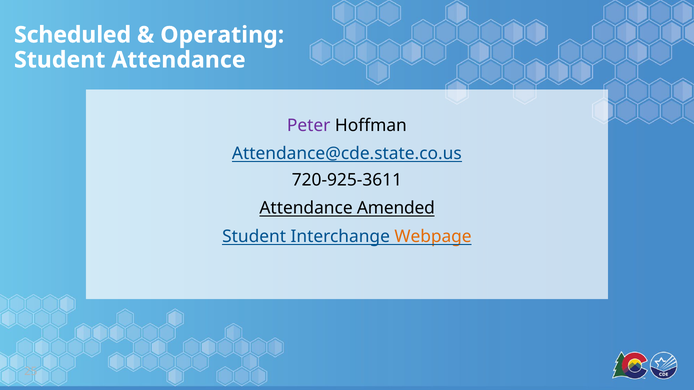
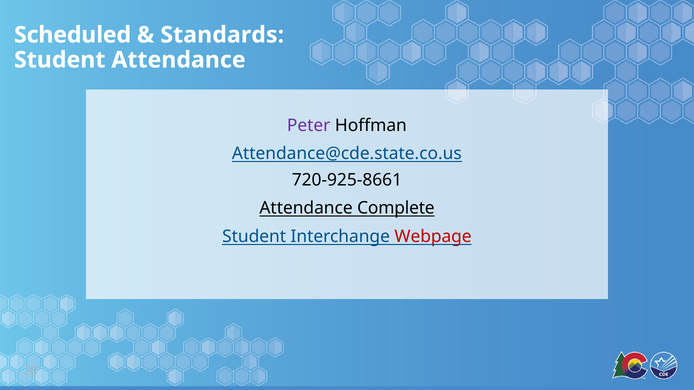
Operating: Operating -> Standards (222, 35)
720-925-3611: 720-925-3611 -> 720-925-8661 (347, 180)
Amended: Amended -> Complete (396, 208)
Webpage colour: orange -> red (433, 237)
